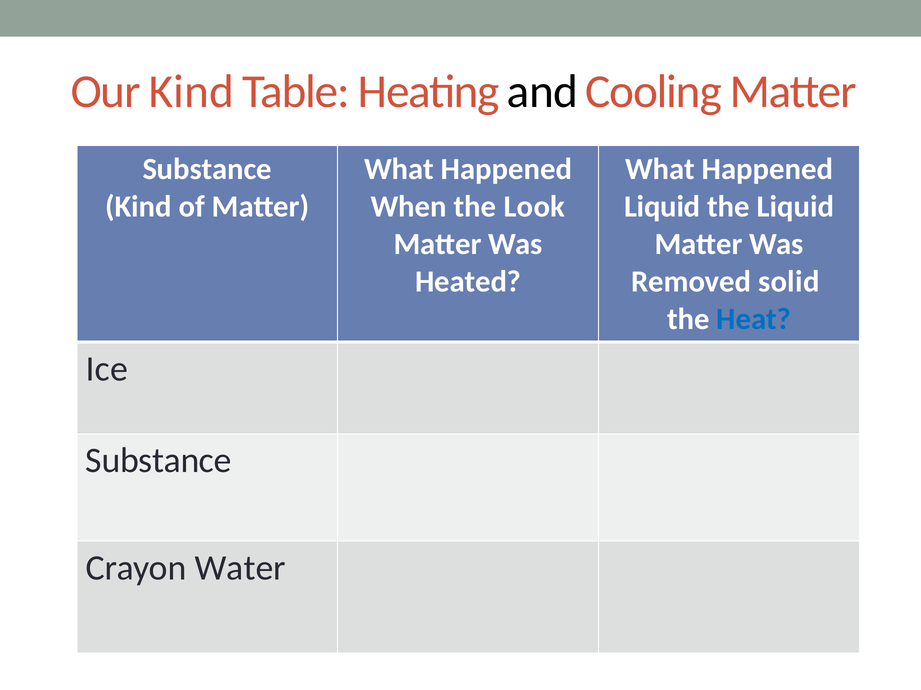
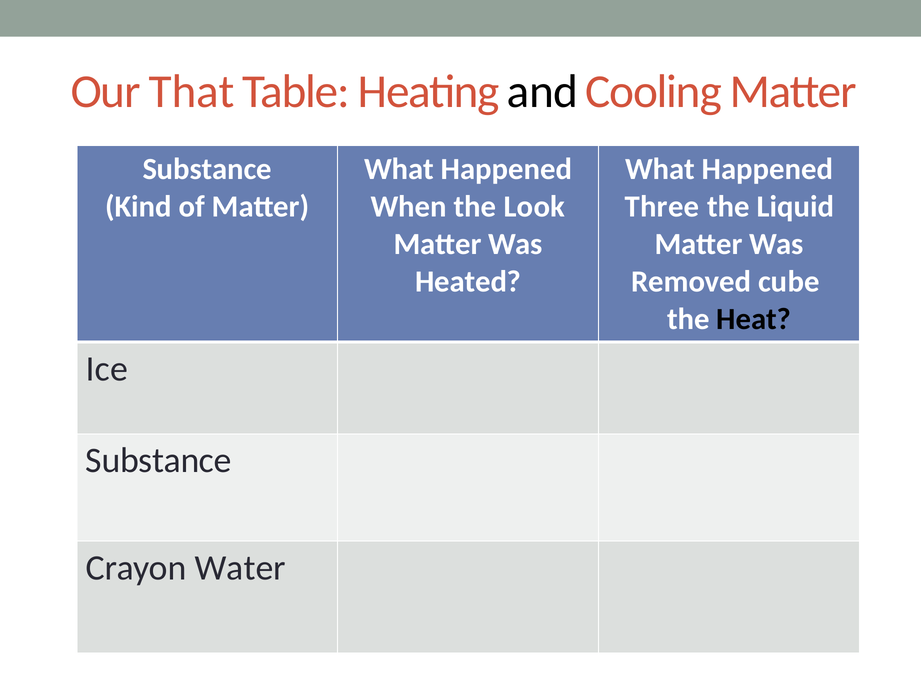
Our Kind: Kind -> That (192, 92)
Liquid: Liquid -> Three (662, 207)
solid: solid -> cube (789, 282)
Heat colour: blue -> black (754, 319)
